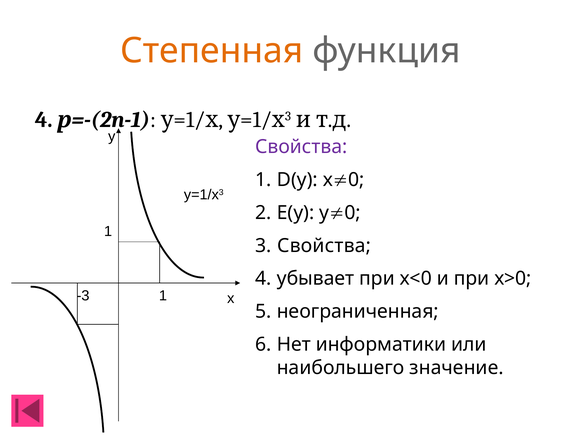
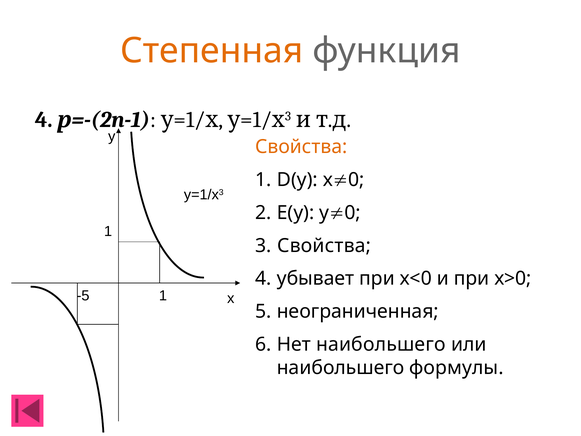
Свойства colour: purple -> orange (301, 147)
-3: -3 -> -5 (83, 295)
Нет информатики: информатики -> наибольшего (381, 344)
значение: значение -> формулы (456, 367)
